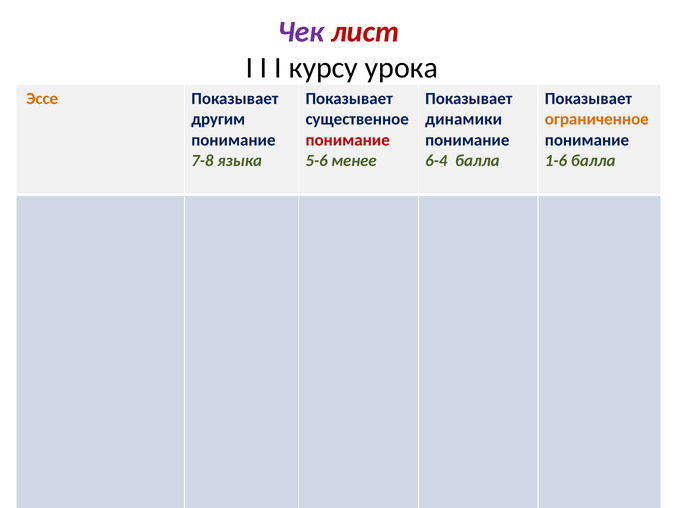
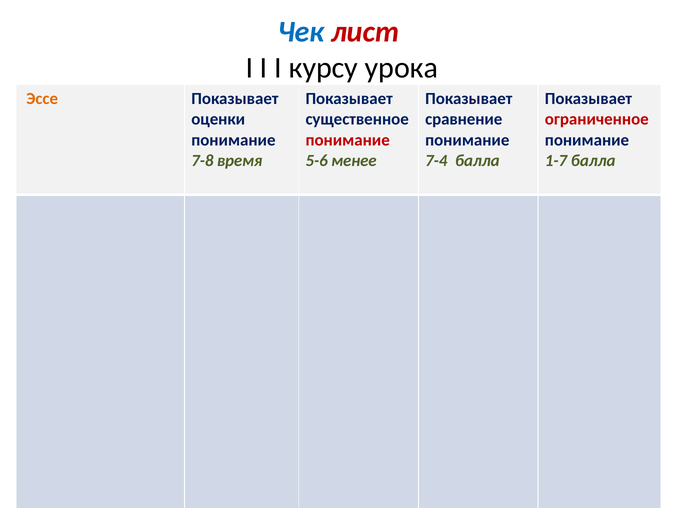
Чек colour: purple -> blue (301, 32)
другим: другим -> оценки (218, 119)
динамики: динамики -> сравнение (464, 119)
ограниченное colour: orange -> red (597, 119)
языка: языка -> время (240, 161)
6-4: 6-4 -> 7-4 (436, 161)
1-6: 1-6 -> 1-7 (556, 161)
